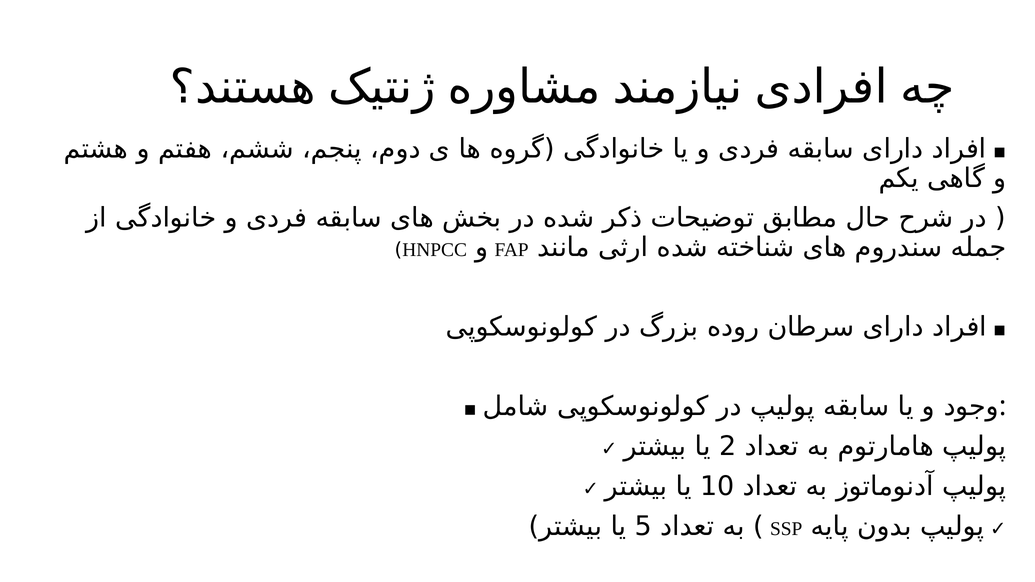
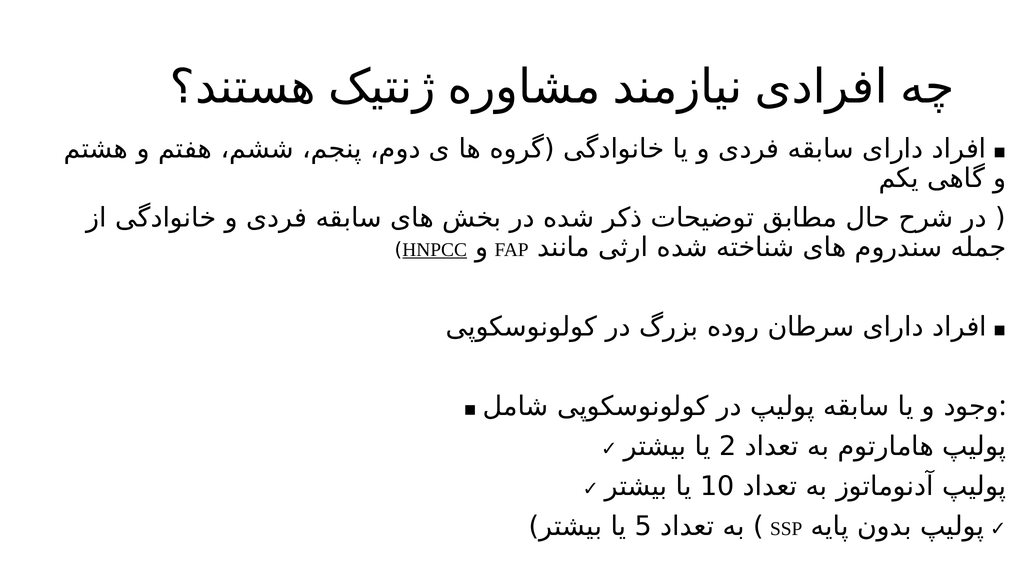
HNPCC underline: none -> present (435, 250)
